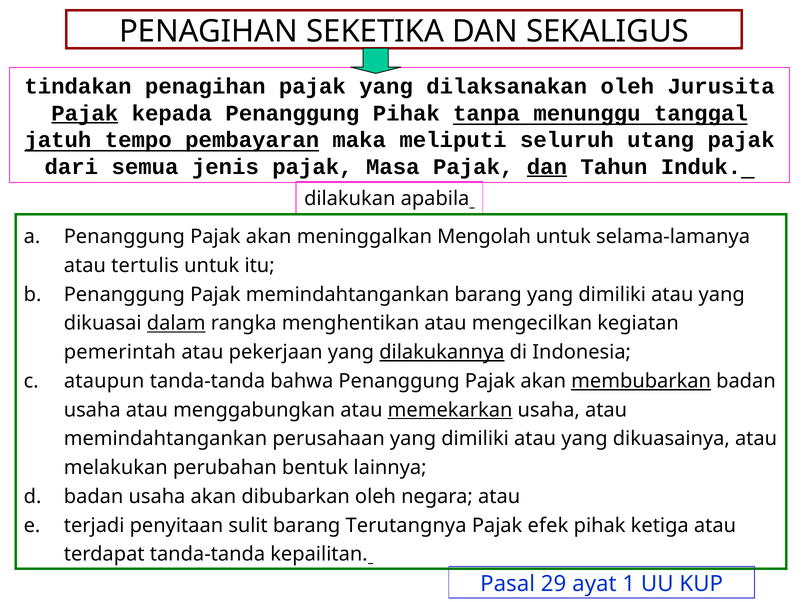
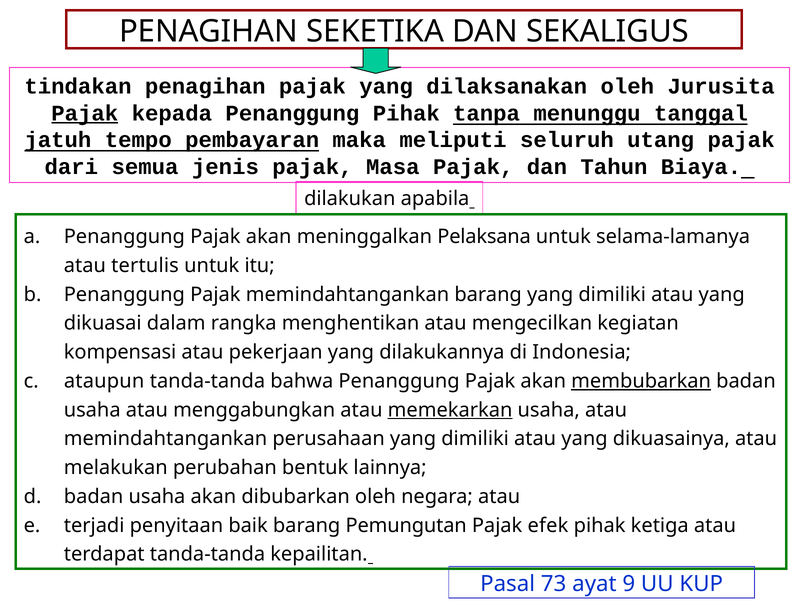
dan underline: present -> none (547, 167)
Induk: Induk -> Biaya (701, 167)
Mengolah: Mengolah -> Pelaksana (484, 236)
dalam underline: present -> none (176, 323)
pemerintah: pemerintah -> kompensasi (120, 352)
dilakukannya underline: present -> none (442, 352)
sulit: sulit -> baik (248, 525)
Terutangnya: Terutangnya -> Pemungutan (406, 525)
29: 29 -> 73 (554, 583)
1: 1 -> 9 (629, 583)
